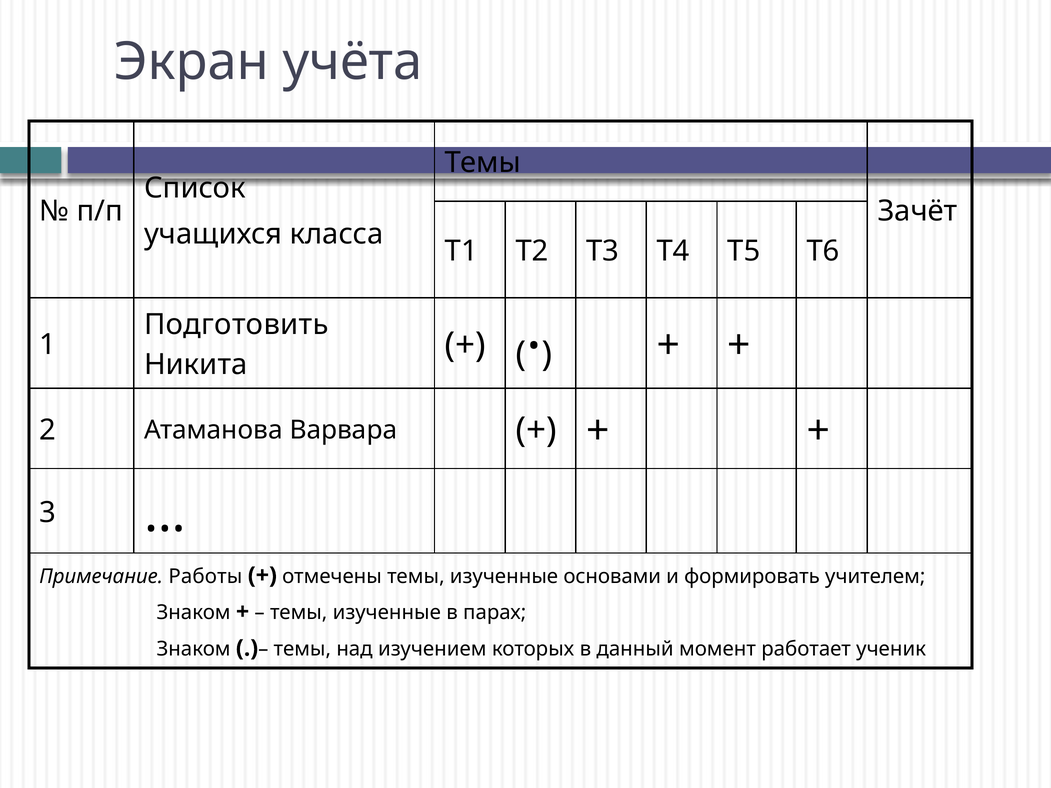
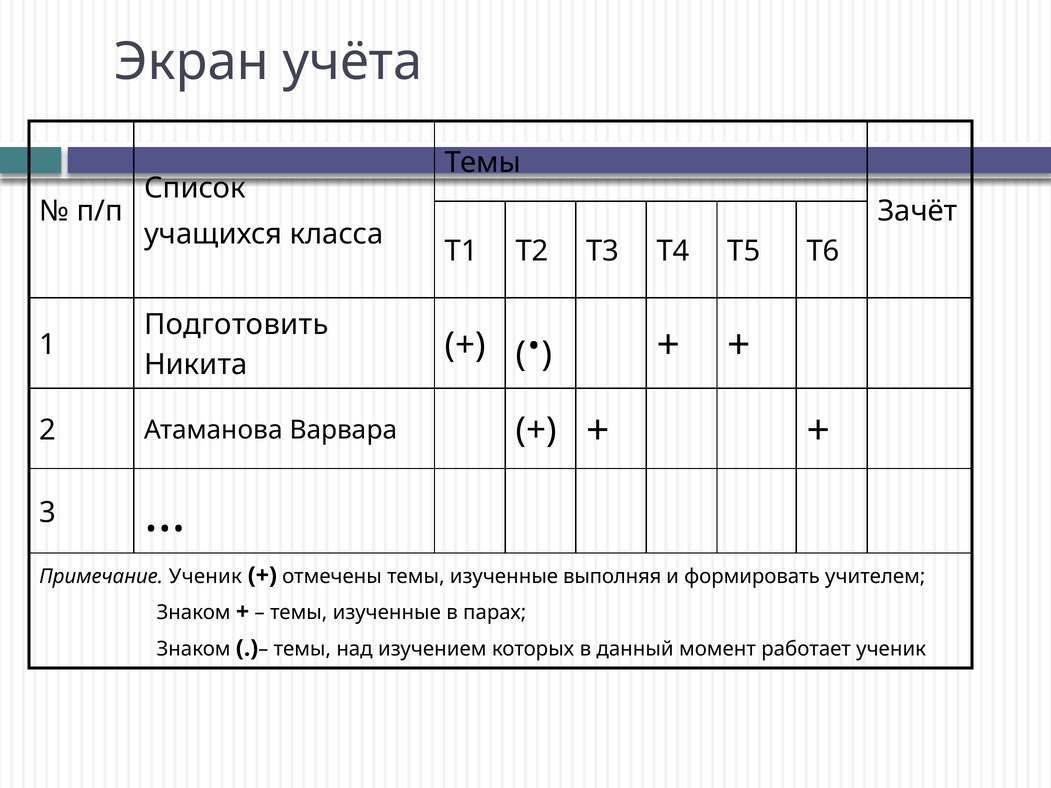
Примечание Работы: Работы -> Ученик (205, 577)
основами: основами -> выполняя (612, 577)
